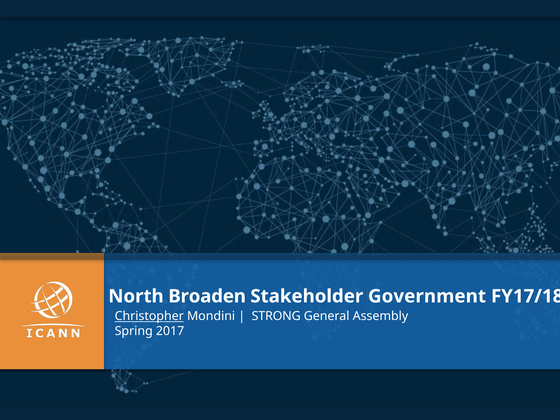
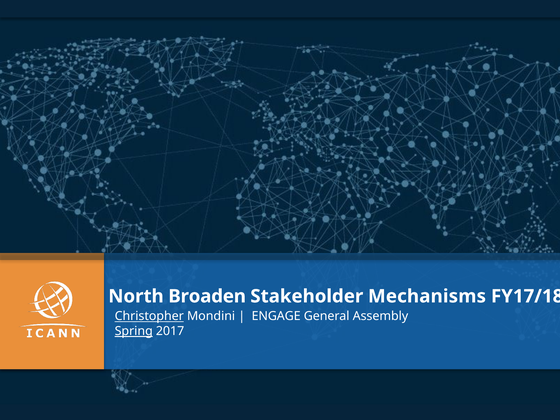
Government: Government -> Mechanisms (427, 296)
STRONG: STRONG -> ENGAGE (276, 316)
Spring underline: none -> present (134, 331)
